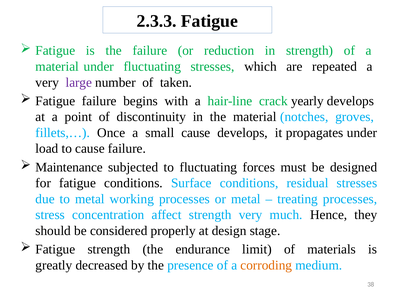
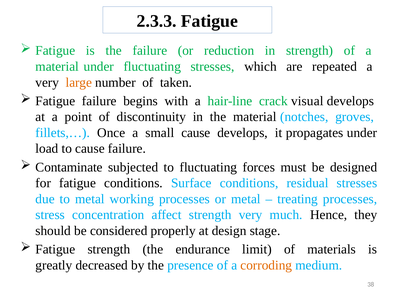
large colour: purple -> orange (79, 83)
yearly: yearly -> visual (307, 101)
Maintenance: Maintenance -> Contaminate (69, 167)
